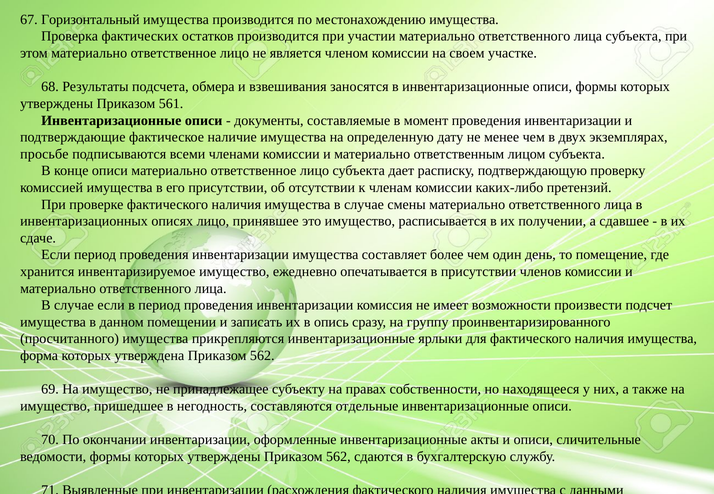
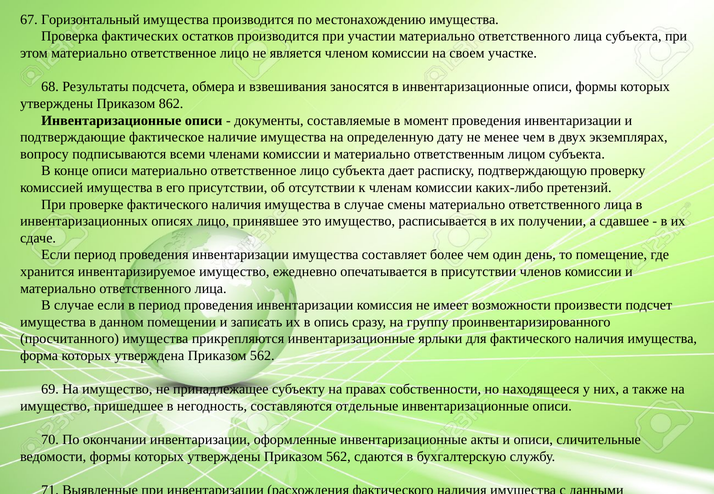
561: 561 -> 862 (171, 104)
просьбе: просьбе -> вопросу (44, 154)
